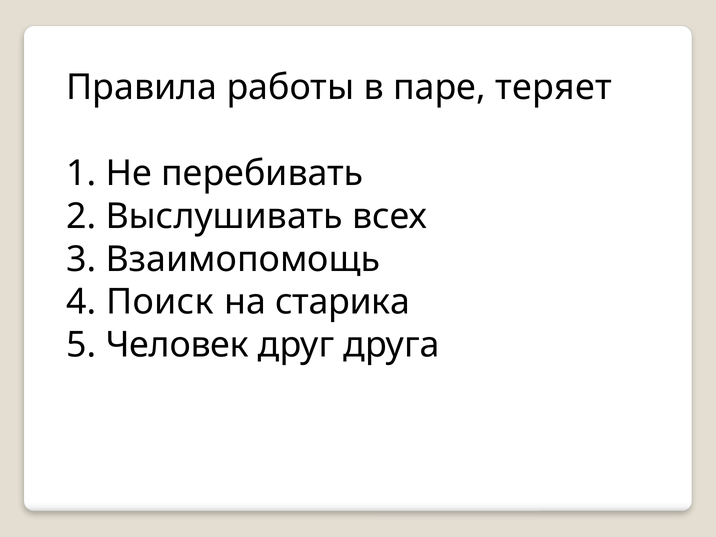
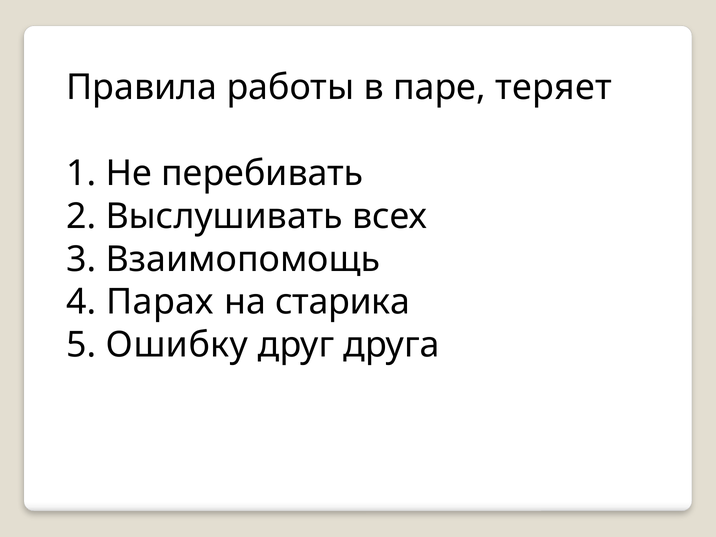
Поиск: Поиск -> Парах (160, 302)
Человек: Человек -> Ошибку (177, 345)
